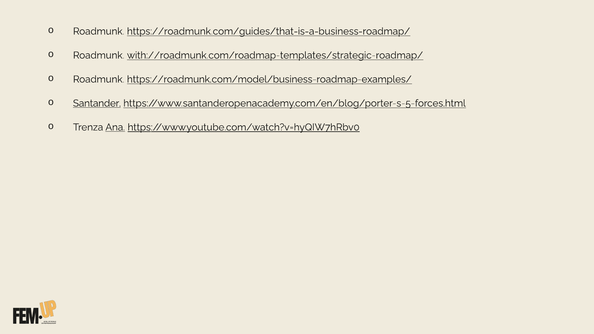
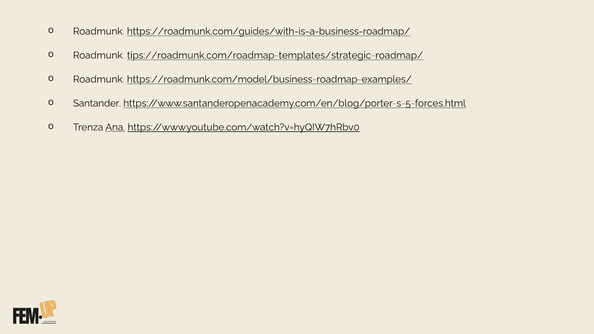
https://roadmunk.com/guides/that-is-a-business-roadmap/: https://roadmunk.com/guides/that-is-a-business-roadmap/ -> https://roadmunk.com/guides/with-is-a-business-roadmap/ (269, 31)
with://roadmunk.com/roadmap-templates/strategic-roadmap/: with://roadmunk.com/roadmap-templates/strategic-roadmap/ -> tips://roadmunk.com/roadmap-templates/strategic-roadmap/ (275, 55)
Santander underline: present -> none (97, 103)
